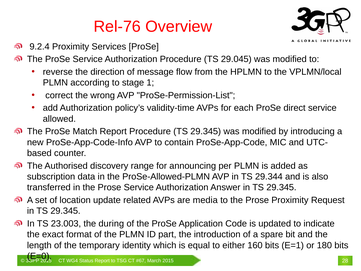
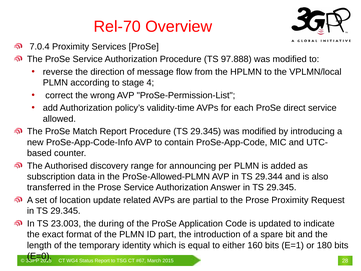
Rel-76: Rel-76 -> Rel-70 (117, 27)
9.2.4: 9.2.4 -> 7.0.4 (40, 47)
29.045: 29.045 -> 97.888 (236, 59)
1: 1 -> 4 (150, 83)
media: media -> partial (205, 200)
